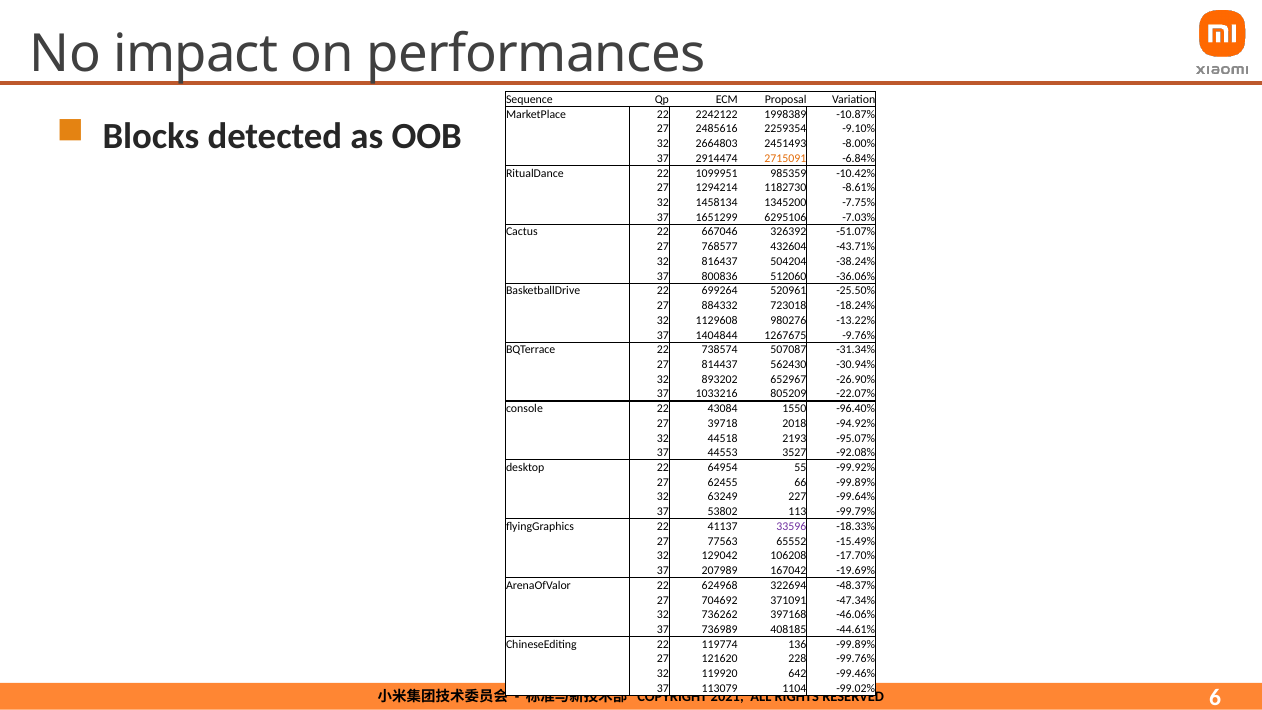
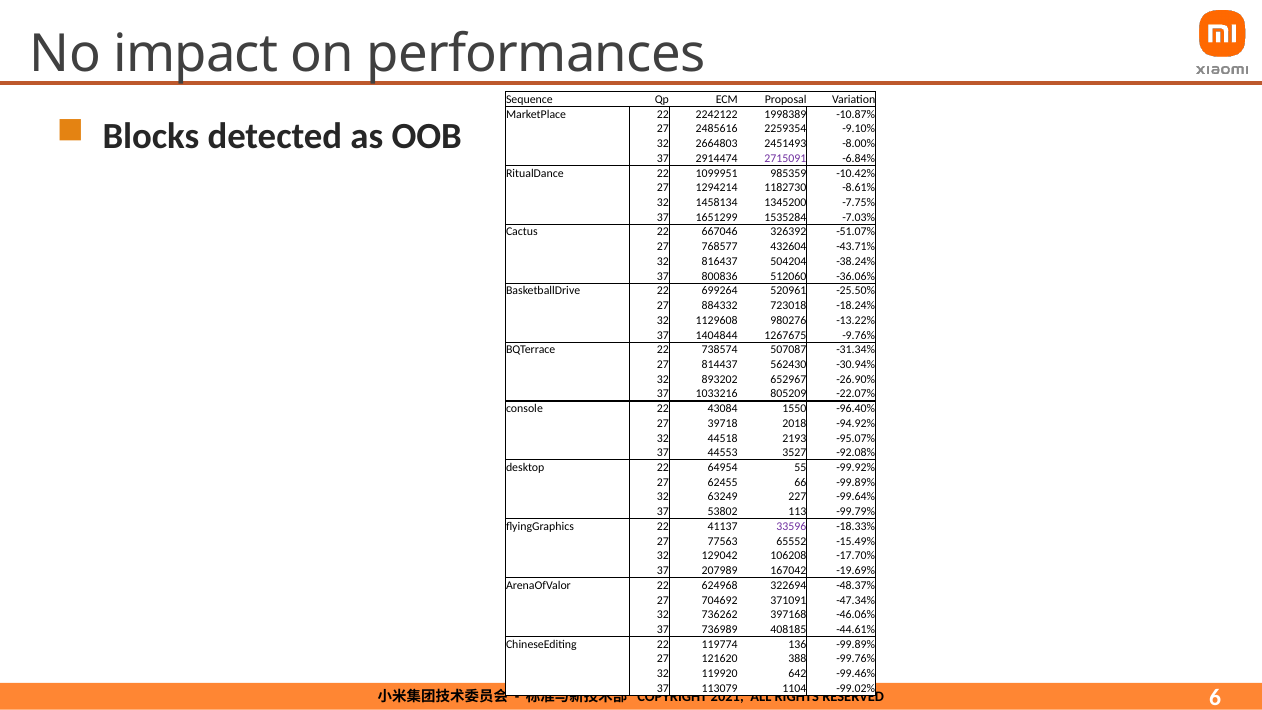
2715091 colour: orange -> purple (785, 158)
6295106: 6295106 -> 1535284 (785, 217)
228: 228 -> 388 (797, 659)
